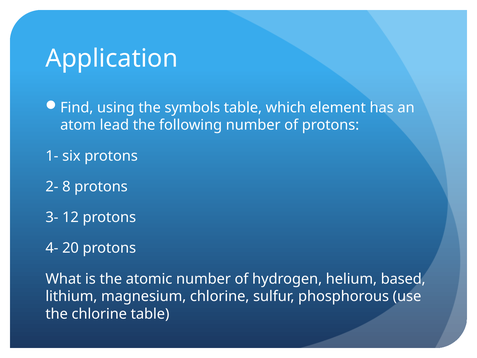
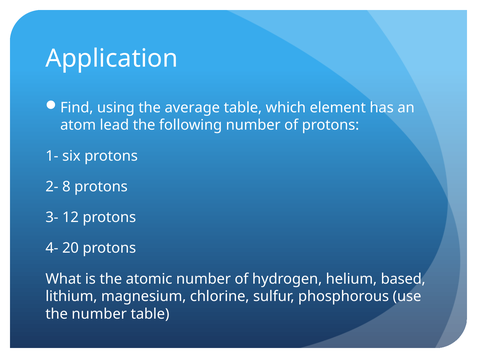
symbols: symbols -> average (192, 108)
the chlorine: chlorine -> number (99, 314)
